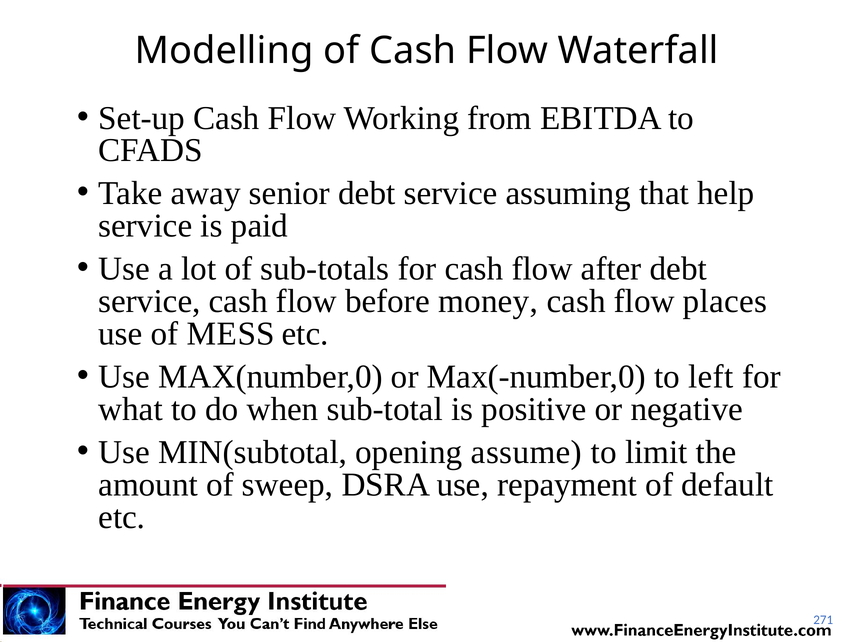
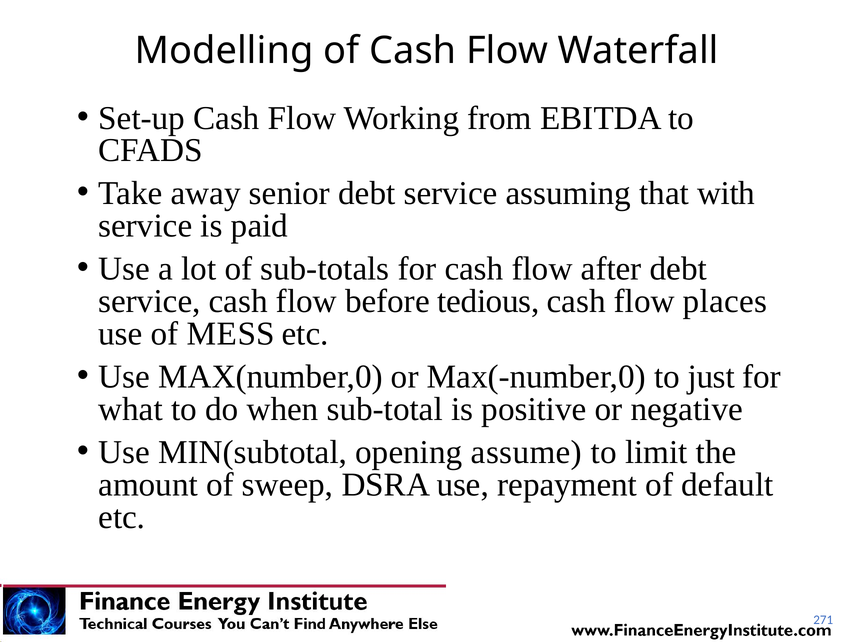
help: help -> with (726, 193)
money: money -> tedious (488, 301)
left: left -> just (711, 376)
